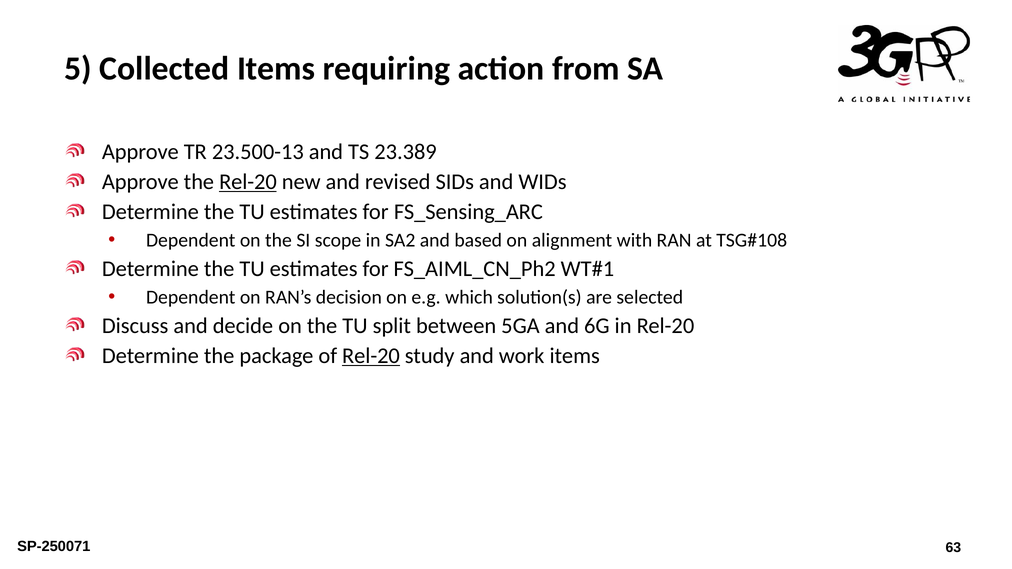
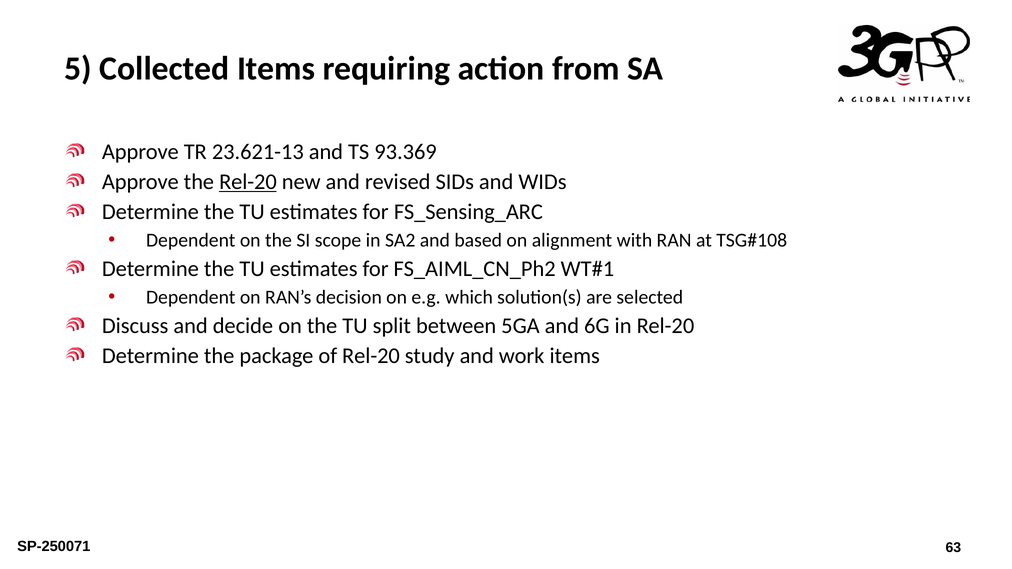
23.500-13: 23.500-13 -> 23.621-13 (258, 152)
23.389: 23.389 -> 93.369 (406, 152)
Rel-20 underline: present -> none (371, 356)
